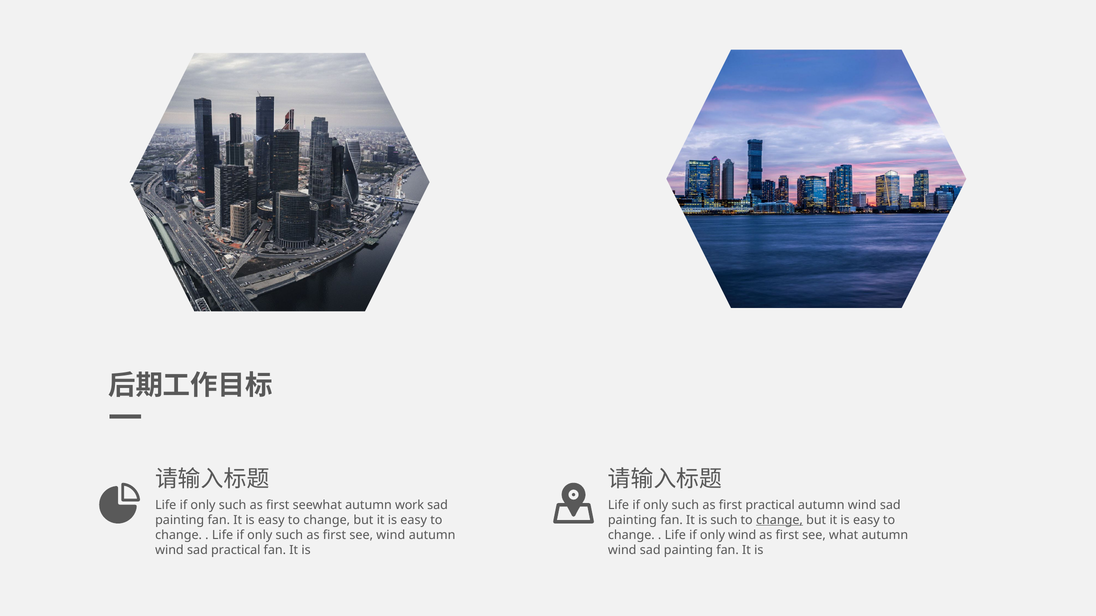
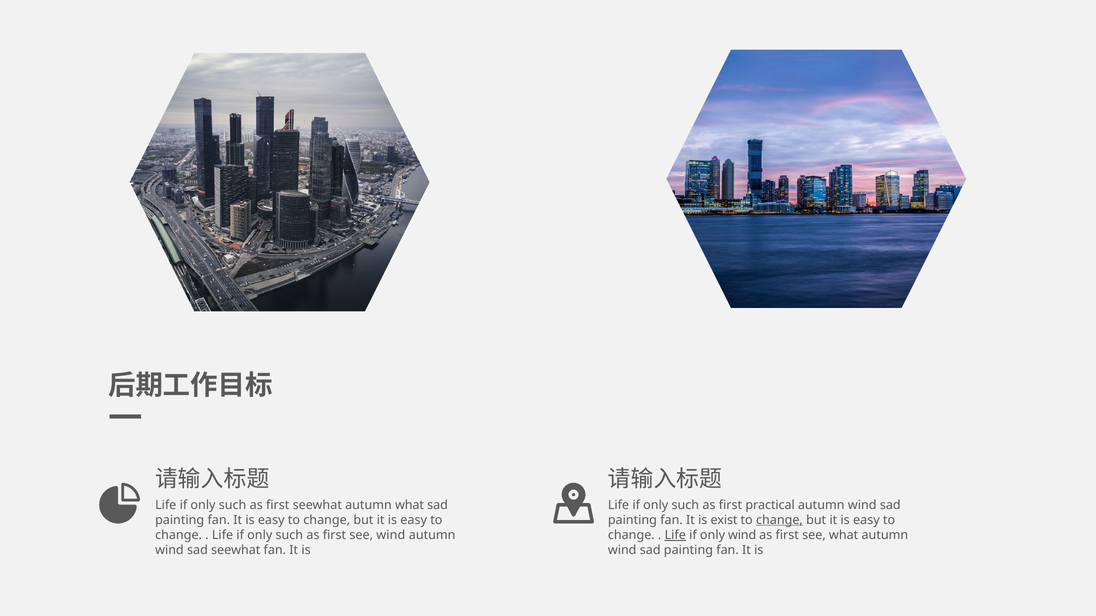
autumn work: work -> what (410, 505)
is such: such -> exist (724, 520)
Life underline: none -> present (675, 535)
sad practical: practical -> seewhat (236, 551)
